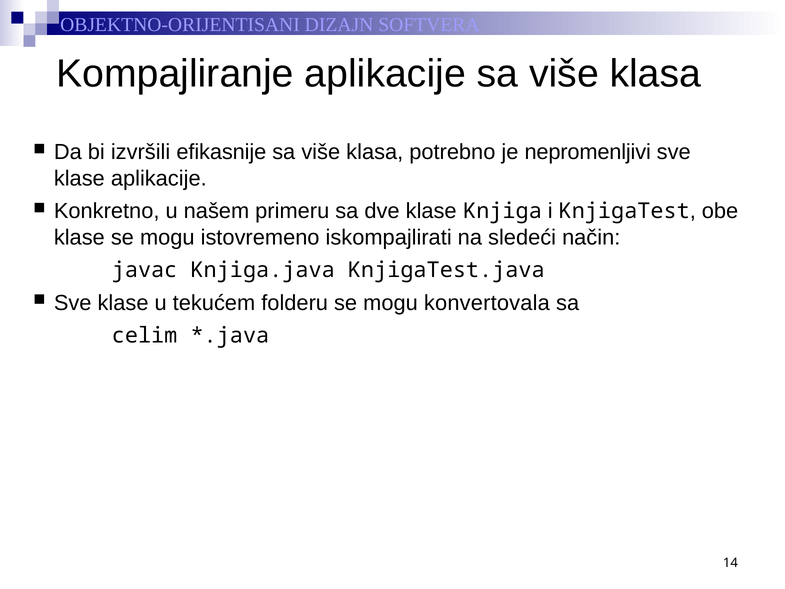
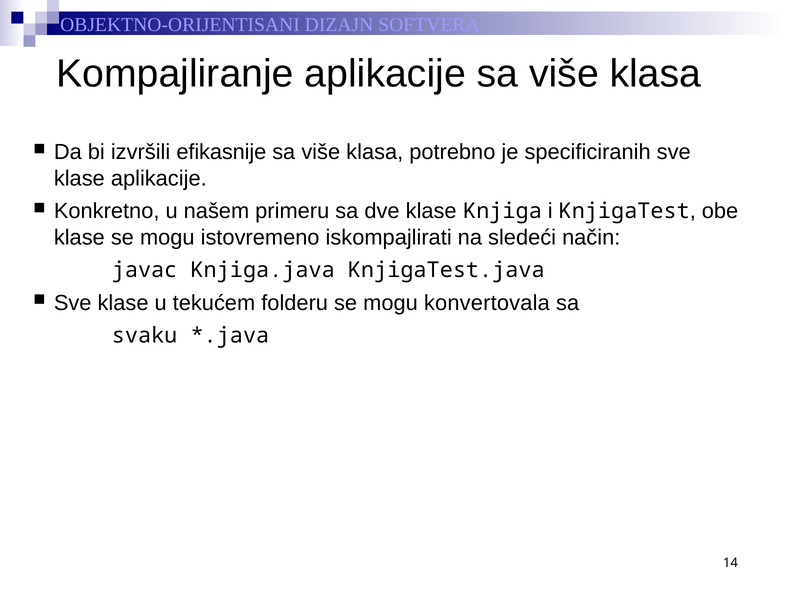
nepromenljivi: nepromenljivi -> specificiranih (588, 152)
celim: celim -> svaku (145, 335)
